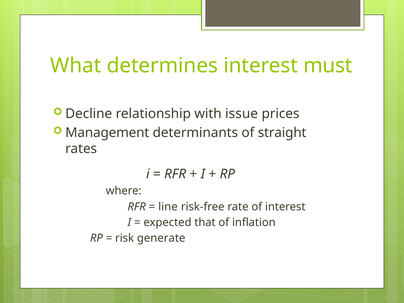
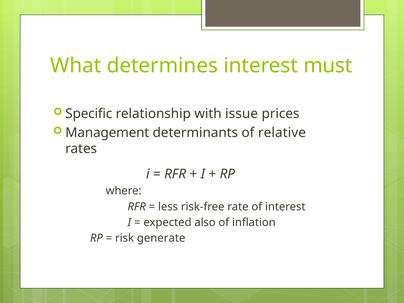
Decline: Decline -> Specific (89, 114)
straight: straight -> relative (282, 133)
line: line -> less (168, 207)
that: that -> also (205, 222)
